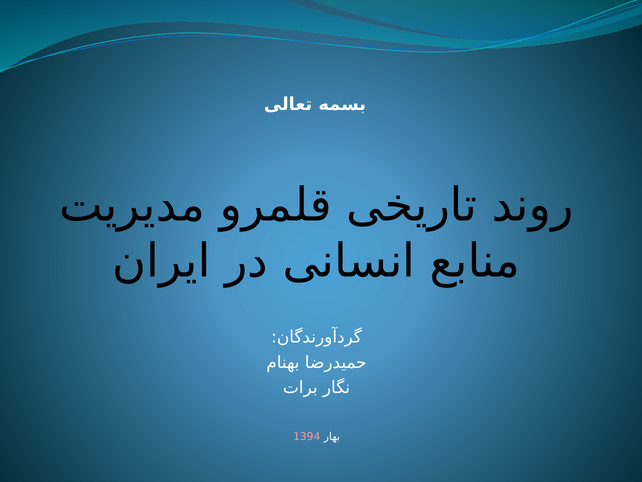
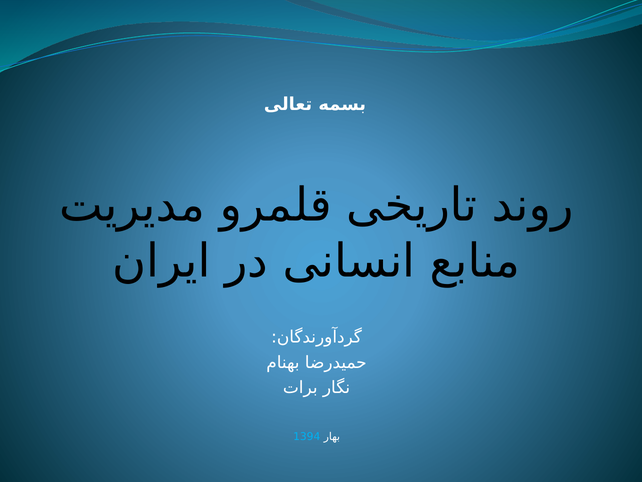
1394 colour: pink -> light blue (307, 436)
